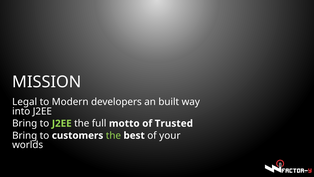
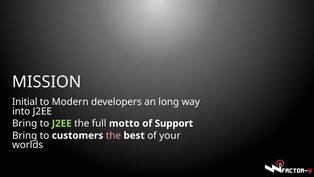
Legal: Legal -> Initial (25, 102)
built: built -> long (169, 102)
Trusted: Trusted -> Support (174, 123)
the colour: light green -> pink (113, 135)
